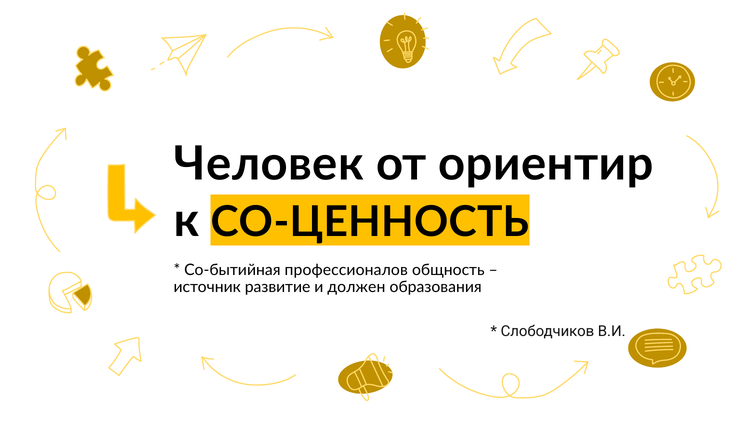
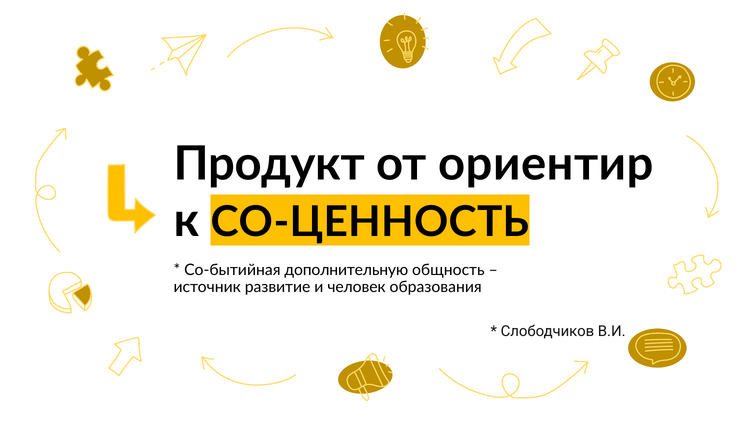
Человек: Человек -> Продукт (269, 164)
профессионалов: профессионалов -> дополнительную (346, 270)
должен: должен -> человек (357, 287)
